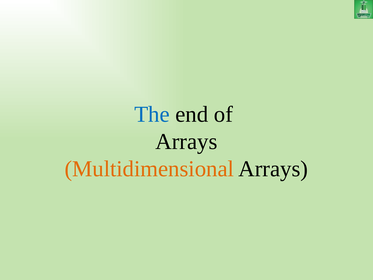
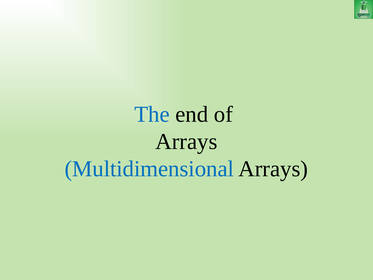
Multidimensional colour: orange -> blue (149, 169)
